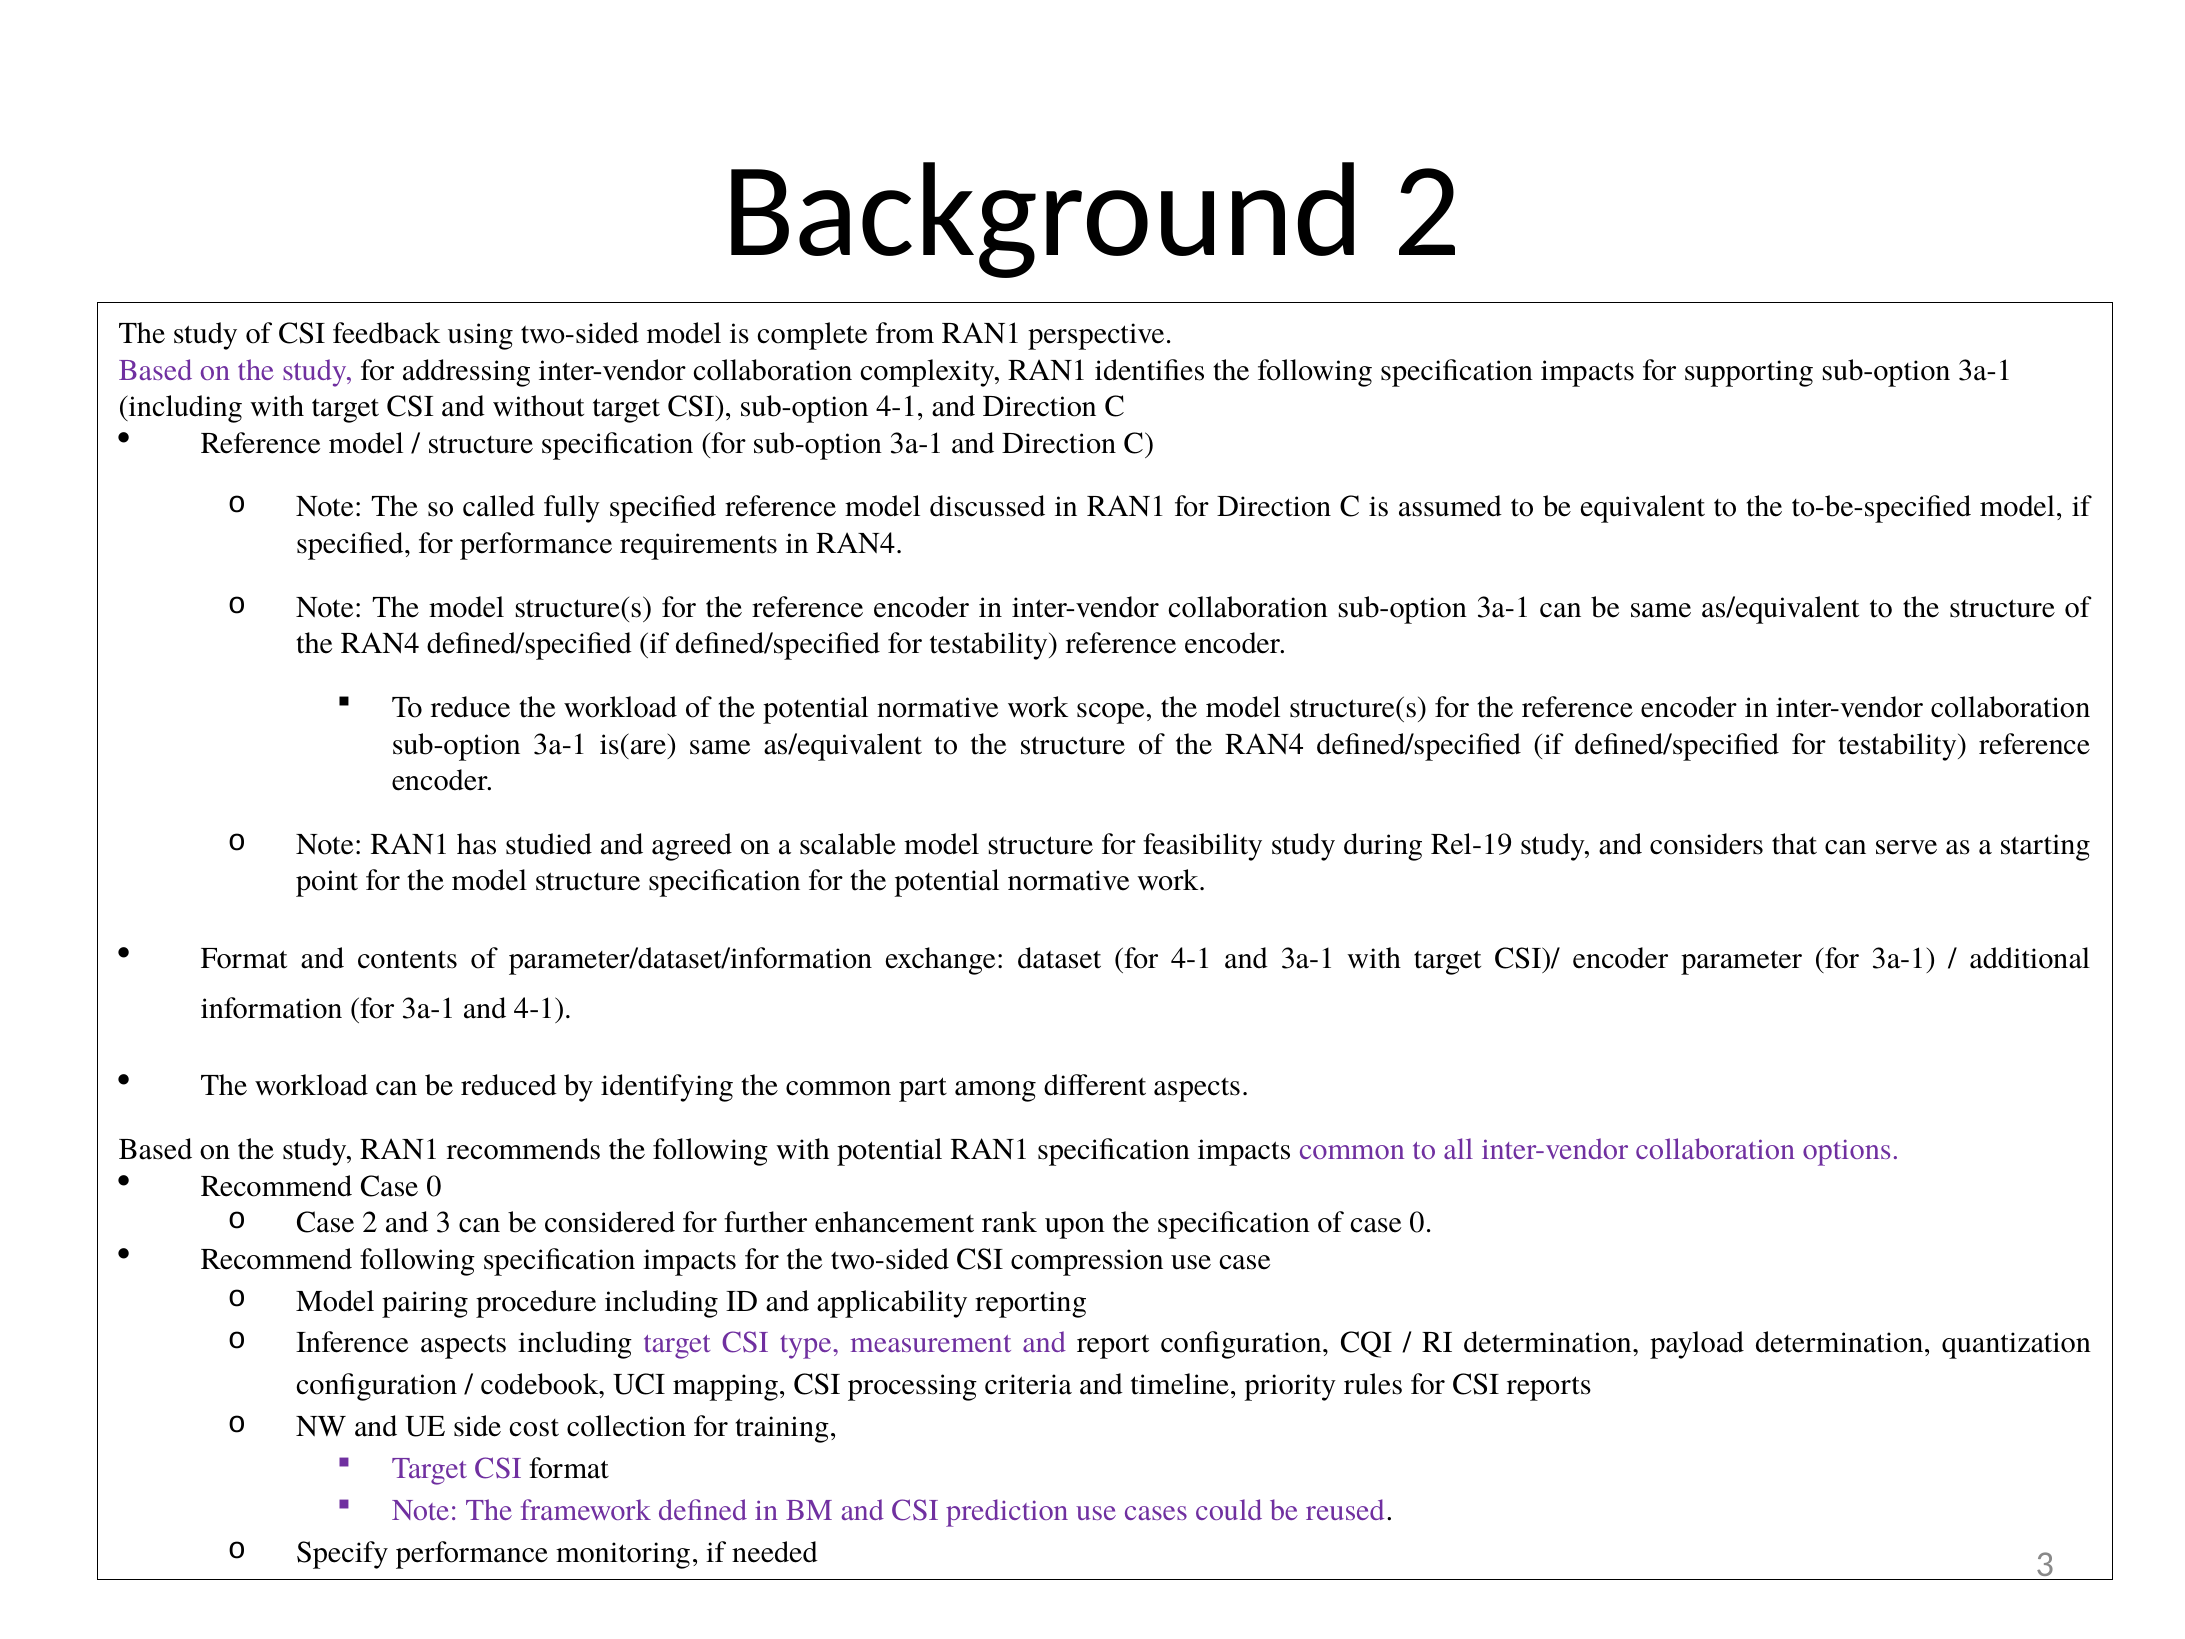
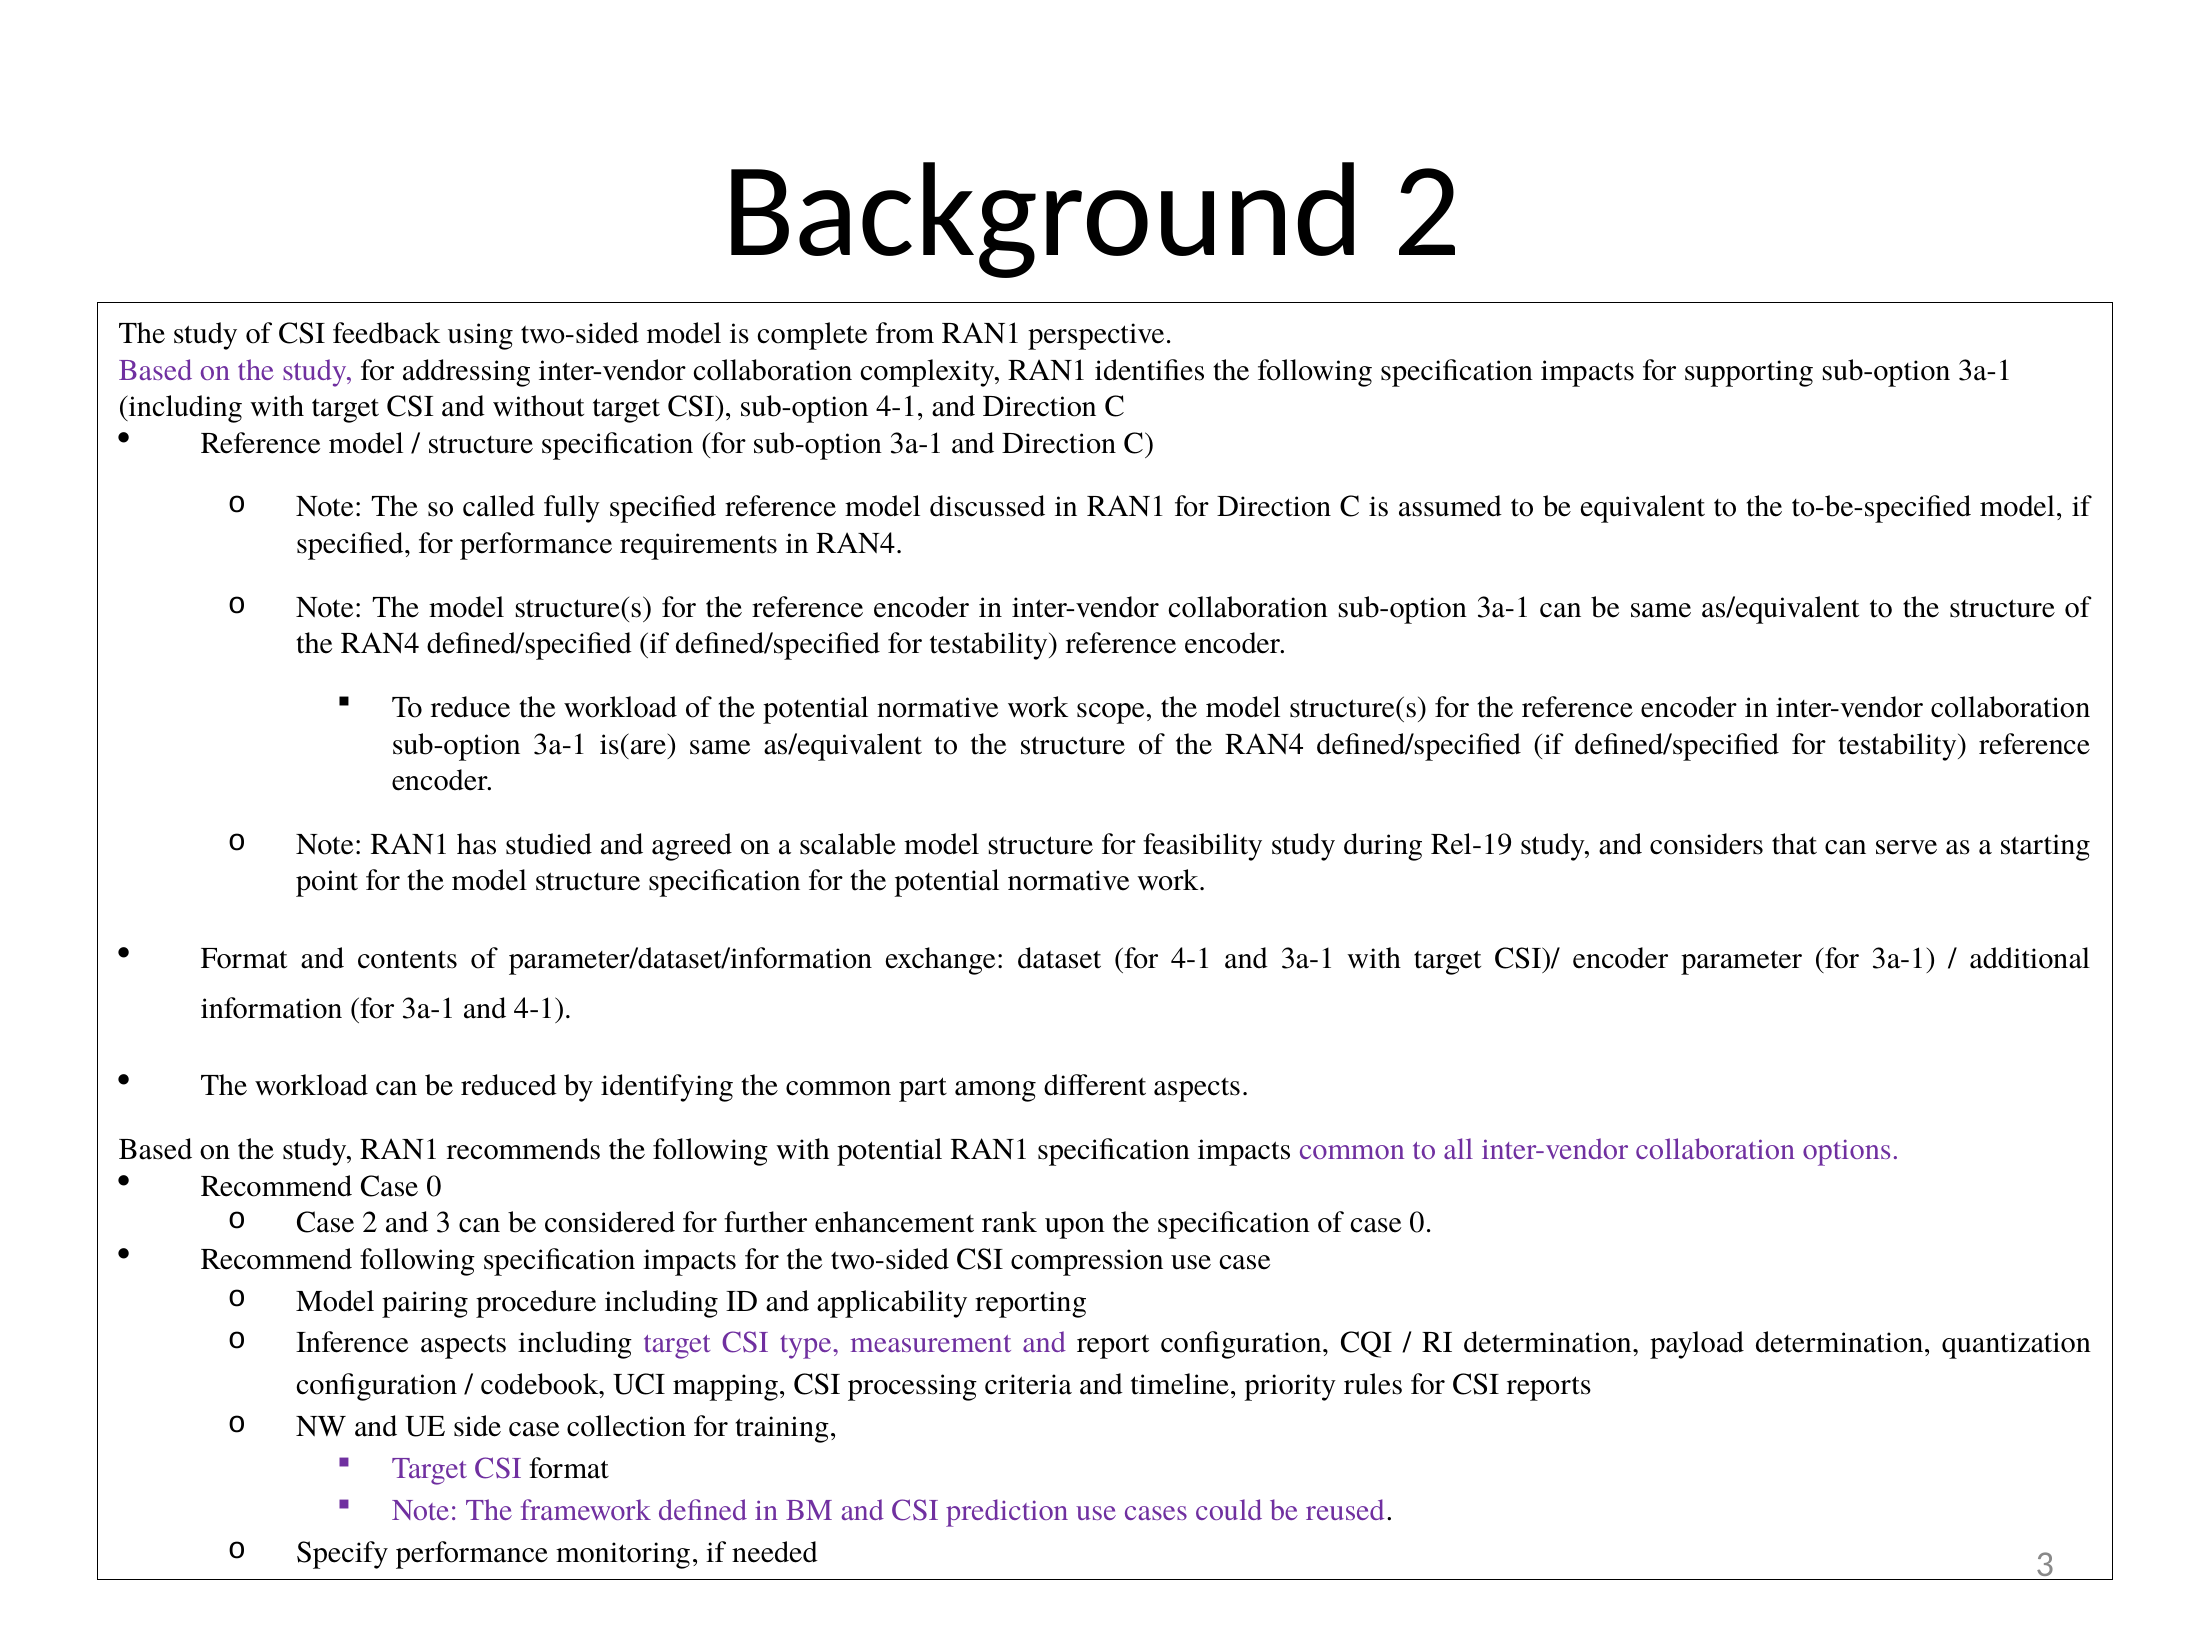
side cost: cost -> case (534, 1426)
